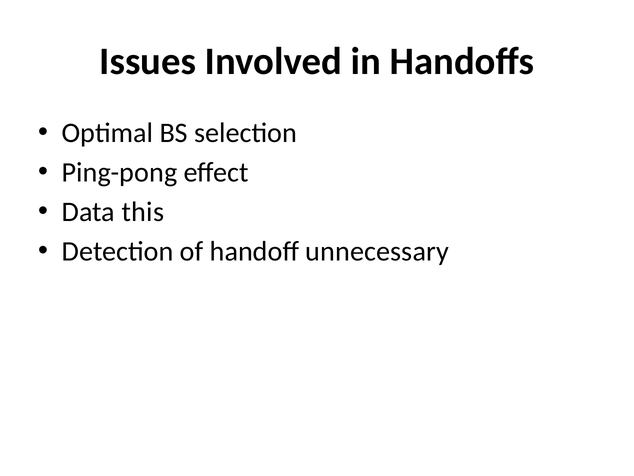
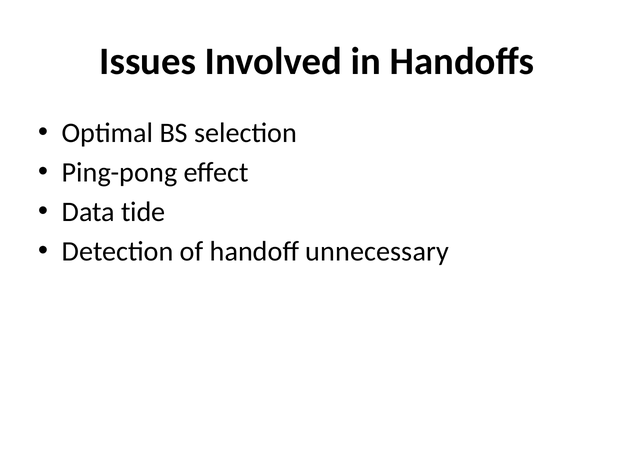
this: this -> tide (143, 212)
